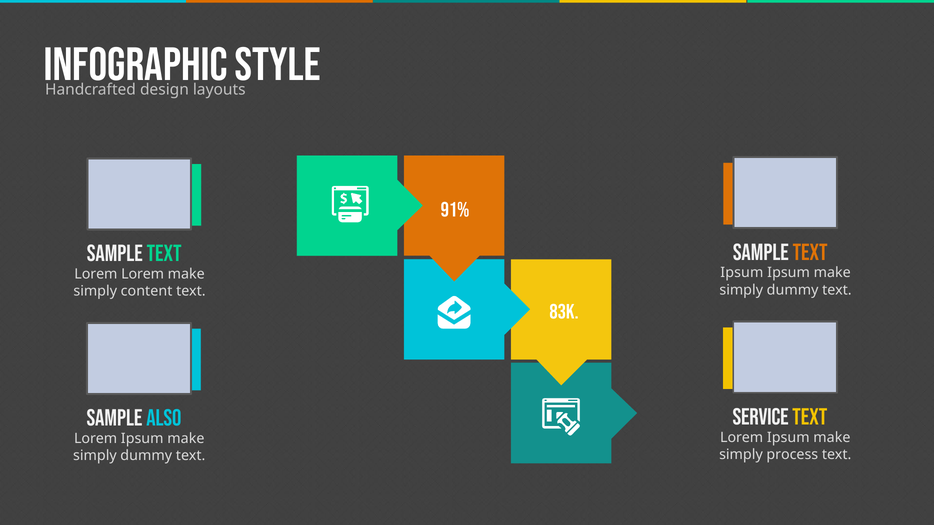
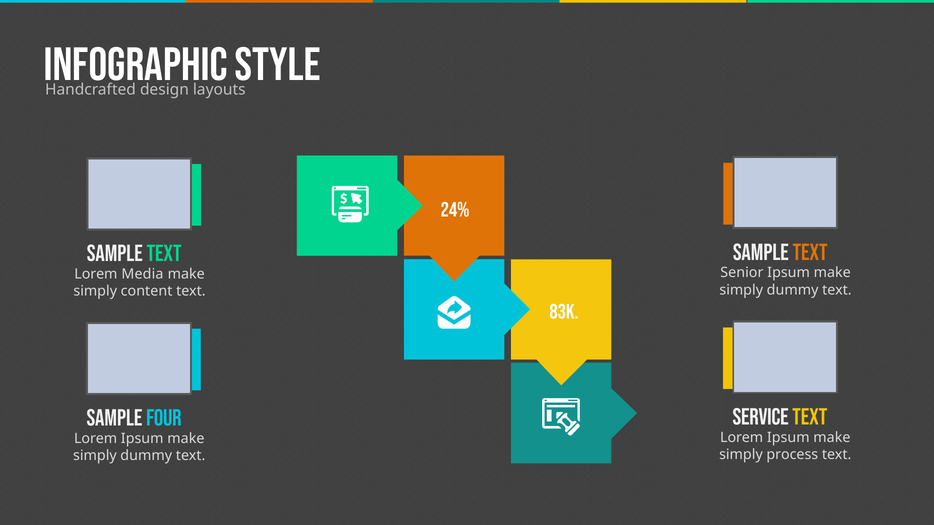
91%: 91% -> 24% (455, 210)
Ipsum: Ipsum -> Senior (742, 273)
Lorem Lorem: Lorem -> Media (142, 274)
ALSO: ALSO -> FOUR (164, 418)
